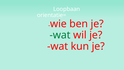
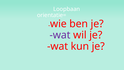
wat colour: green -> purple (60, 35)
